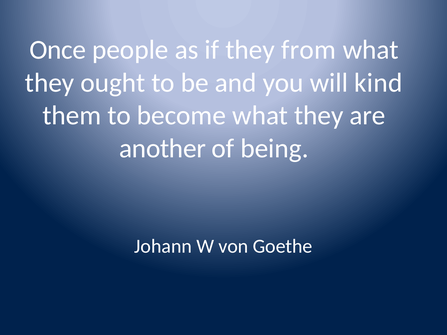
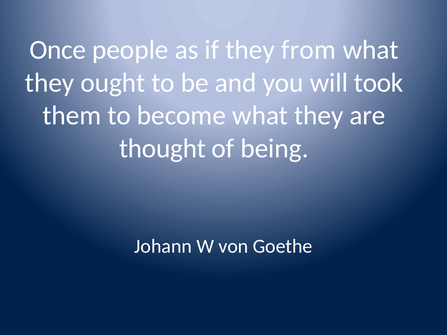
kind: kind -> took (379, 83)
another: another -> thought (162, 148)
